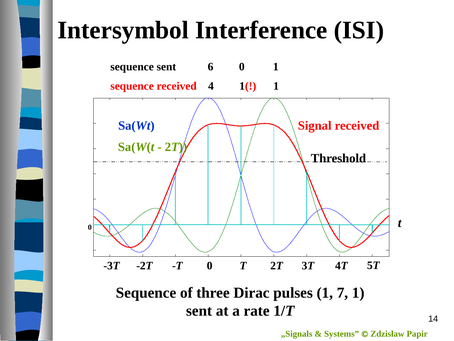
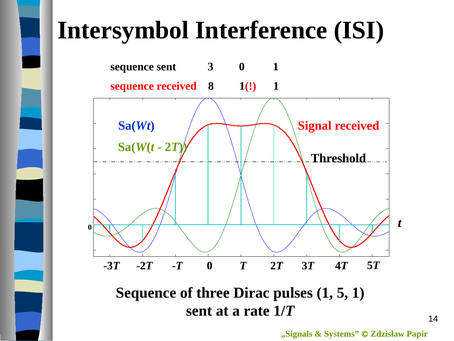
6: 6 -> 3 (211, 67)
4: 4 -> 8 (211, 86)
7: 7 -> 5 (342, 292)
